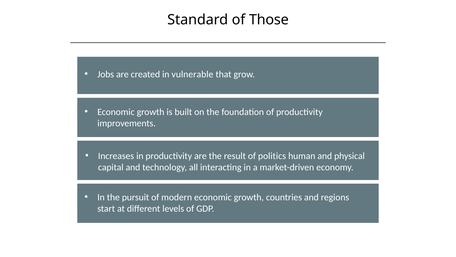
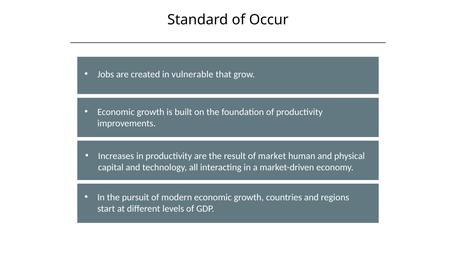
Those: Those -> Occur (269, 20)
politics: politics -> market (272, 156)
